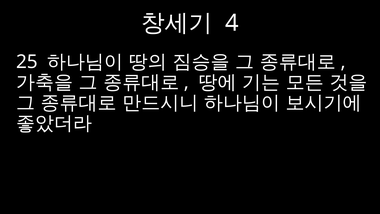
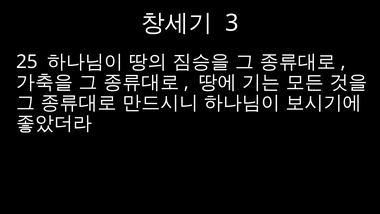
4: 4 -> 3 (232, 23)
